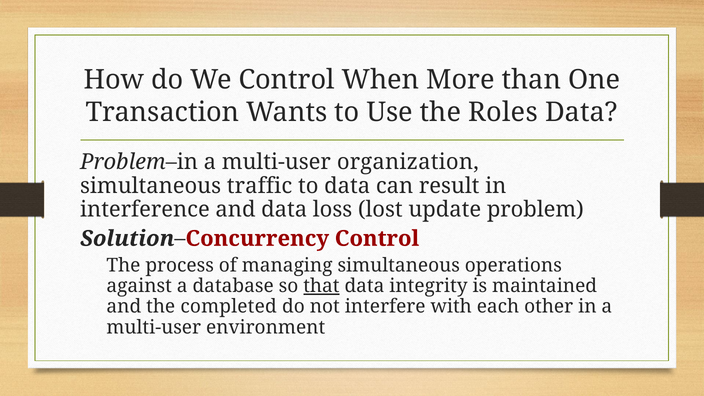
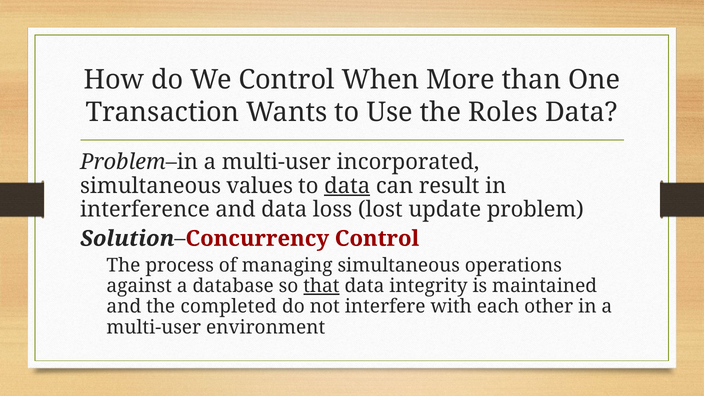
organization: organization -> incorporated (408, 162)
traffic: traffic -> values (260, 186)
data underline: none -> present (347, 186)
